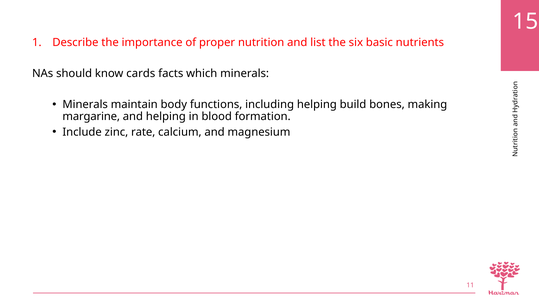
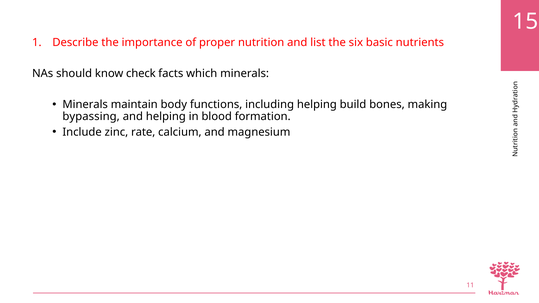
cards: cards -> check (141, 74)
margarine: margarine -> bypassing (91, 117)
